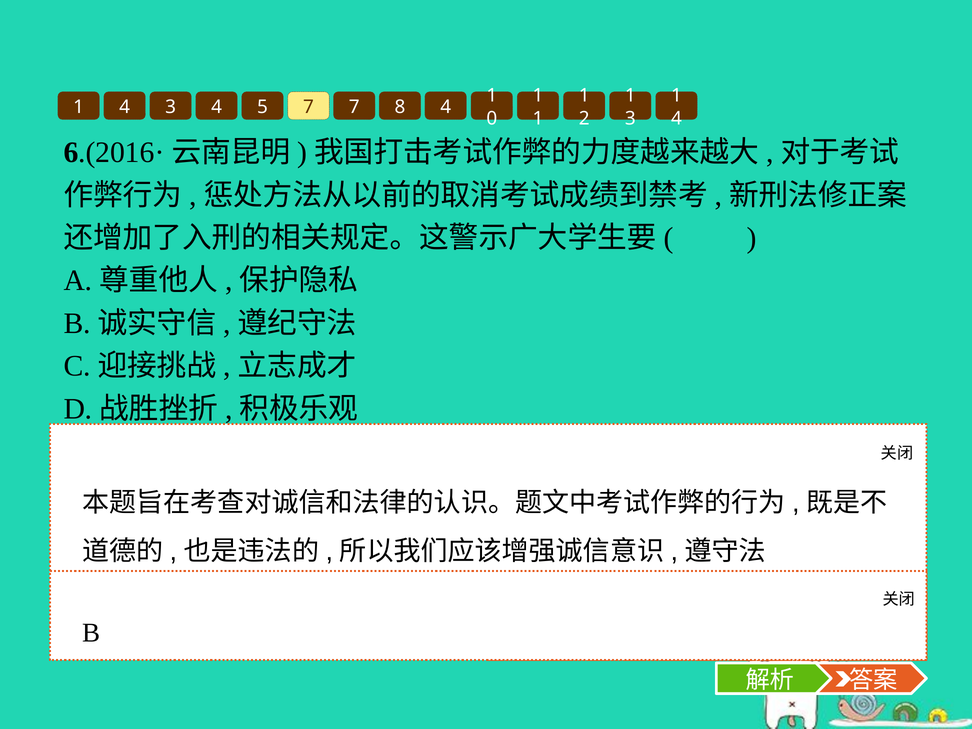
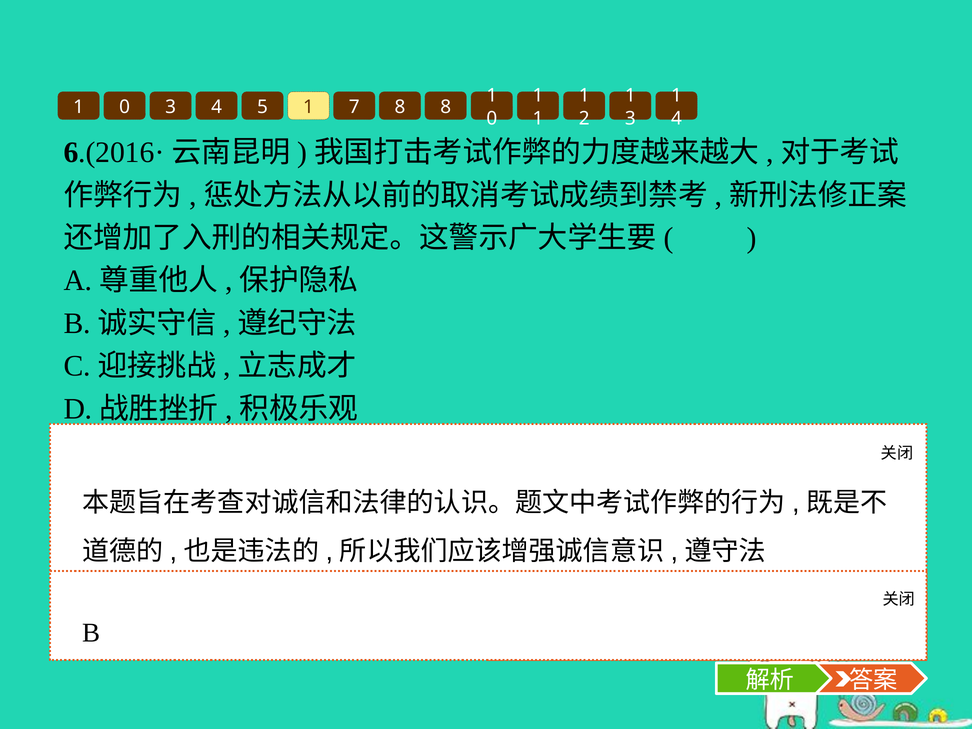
4: 4 -> 0 (125, 107)
5 7: 7 -> 1 (309, 107)
8 4: 4 -> 8 (446, 107)
